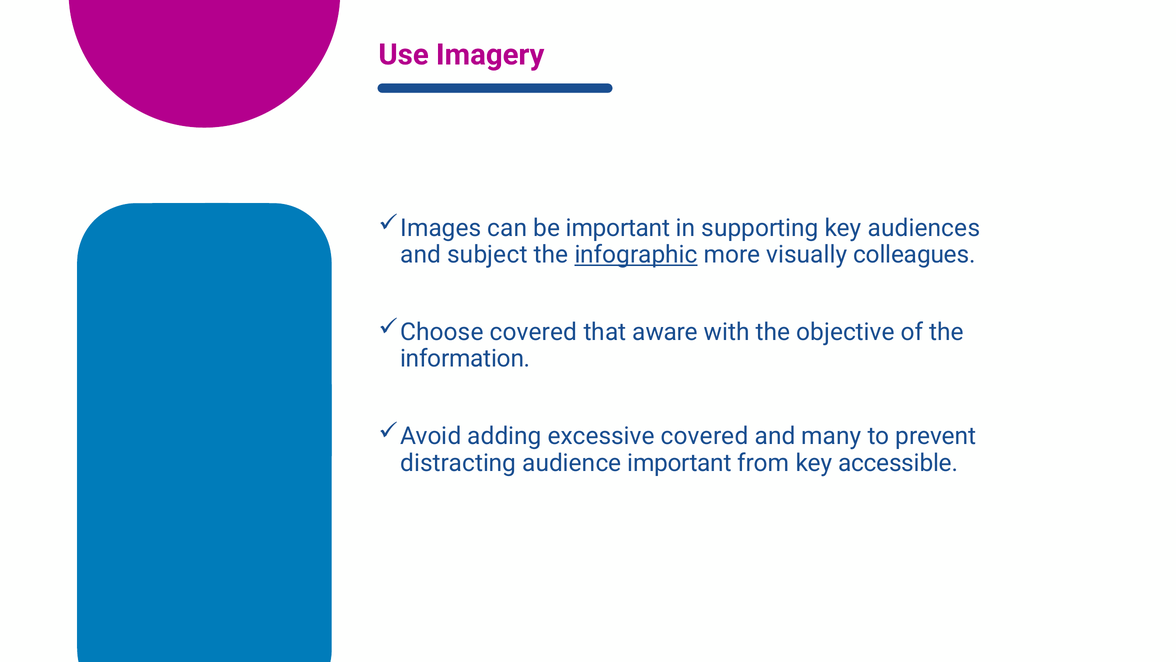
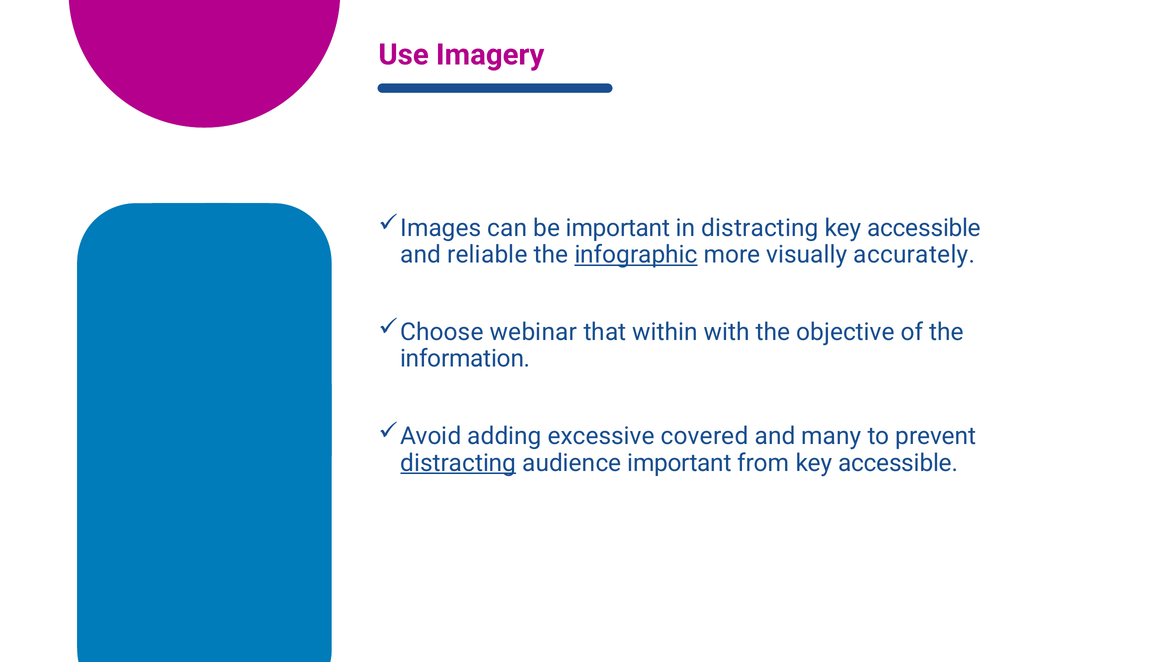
in supporting: supporting -> distracting (760, 228)
audiences: audiences -> accessible (924, 228)
subject: subject -> reliable (487, 255)
colleagues: colleagues -> accurately (914, 255)
covered: covered -> webinar (533, 332)
aware: aware -> within (665, 332)
distracting underline: none -> present (458, 463)
